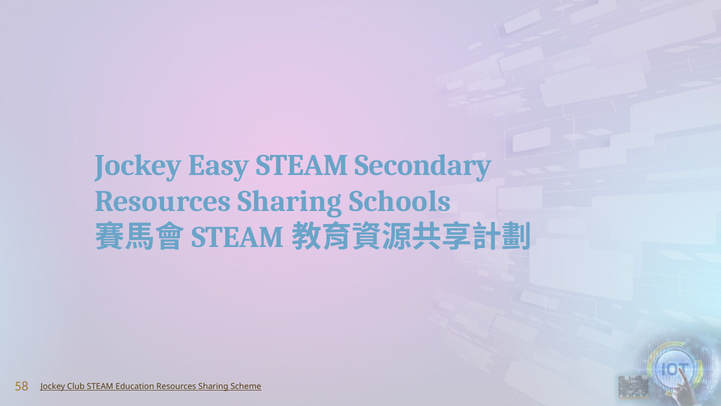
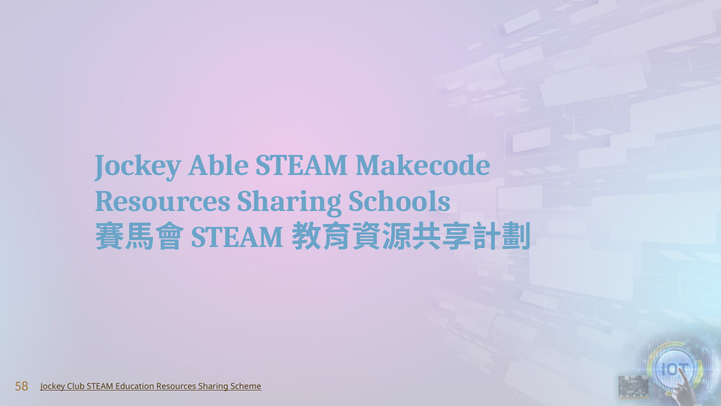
Easy: Easy -> Able (219, 165)
Secondary: Secondary -> Makecode (423, 165)
